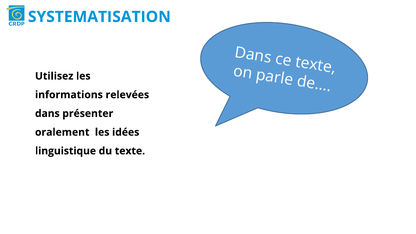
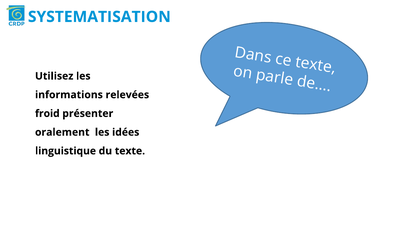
dans: dans -> froid (47, 114)
